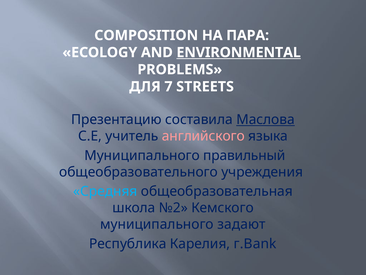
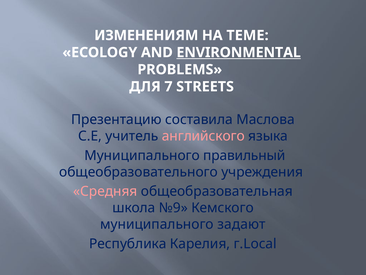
COMPOSITION: COMPOSITION -> ИЗМЕНЕНИЯМ (146, 35)
ПАРА: ПАРА -> ТЕМЕ (248, 35)
Маслова underline: present -> none (266, 119)
Средняя colour: light blue -> pink (105, 191)
№2: №2 -> №9 (173, 208)
г.Bank: г.Bank -> г.Local (255, 243)
